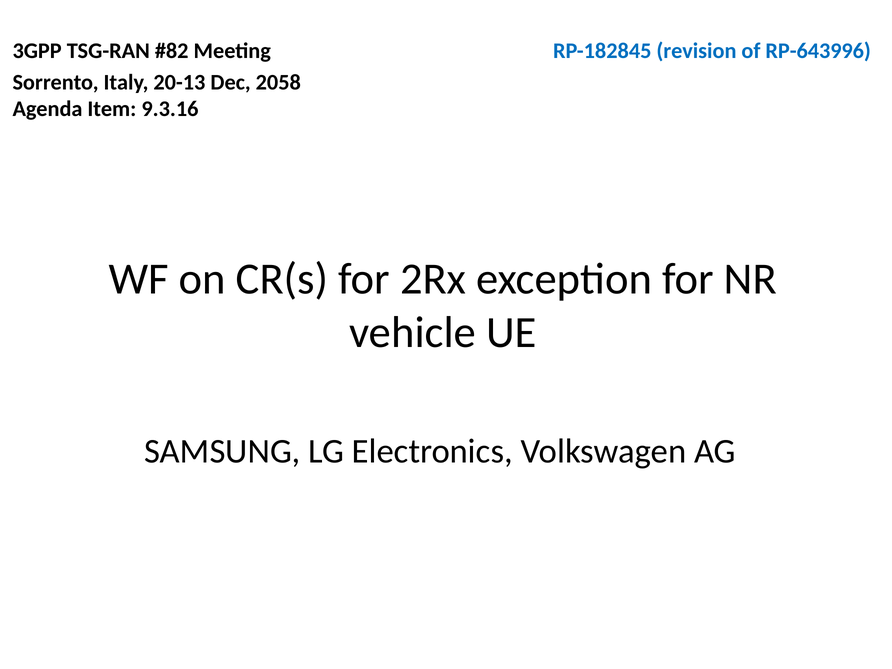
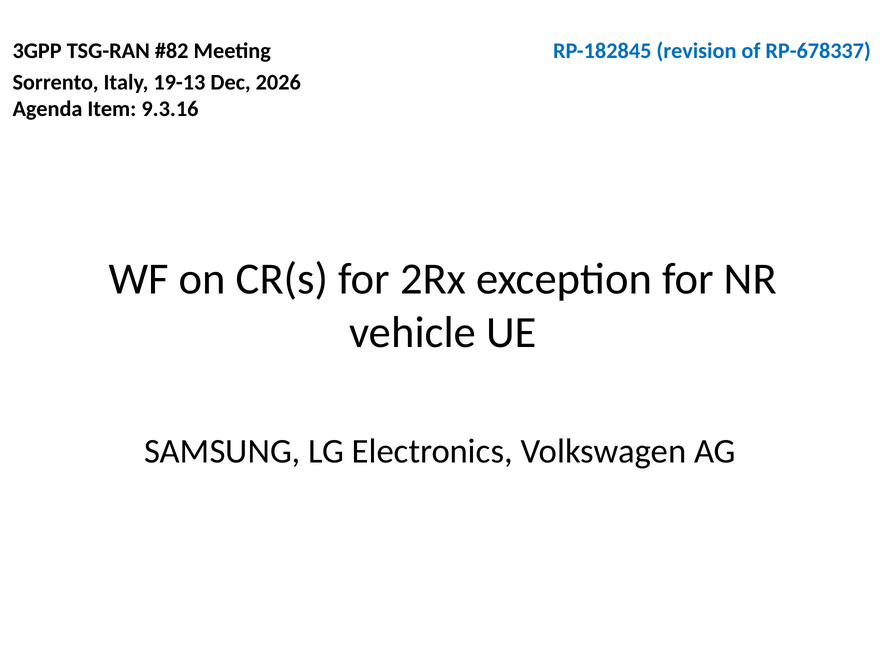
RP-643996: RP-643996 -> RP-678337 (818, 51)
20-13: 20-13 -> 19-13 (179, 82)
2058: 2058 -> 2026 (278, 82)
